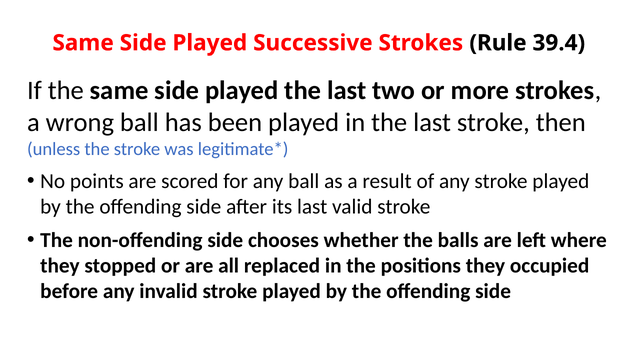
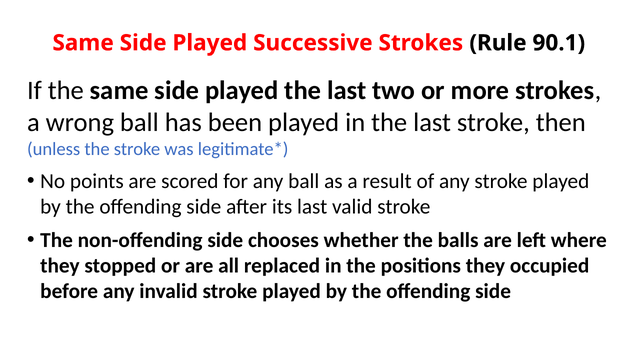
39.4: 39.4 -> 90.1 (559, 43)
